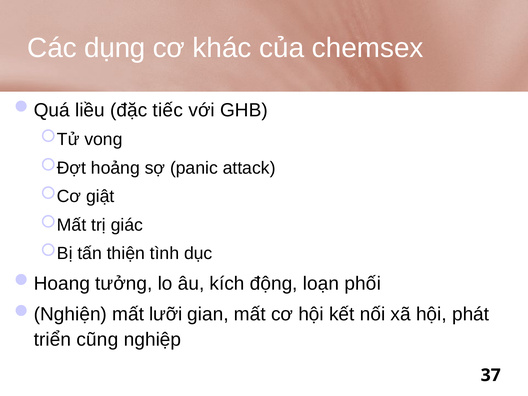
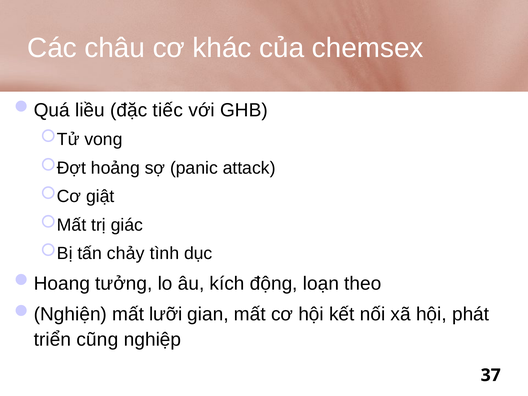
dụng: dụng -> châu (115, 48)
thiện: thiện -> chảy (126, 253)
phối: phối -> theo (363, 283)
